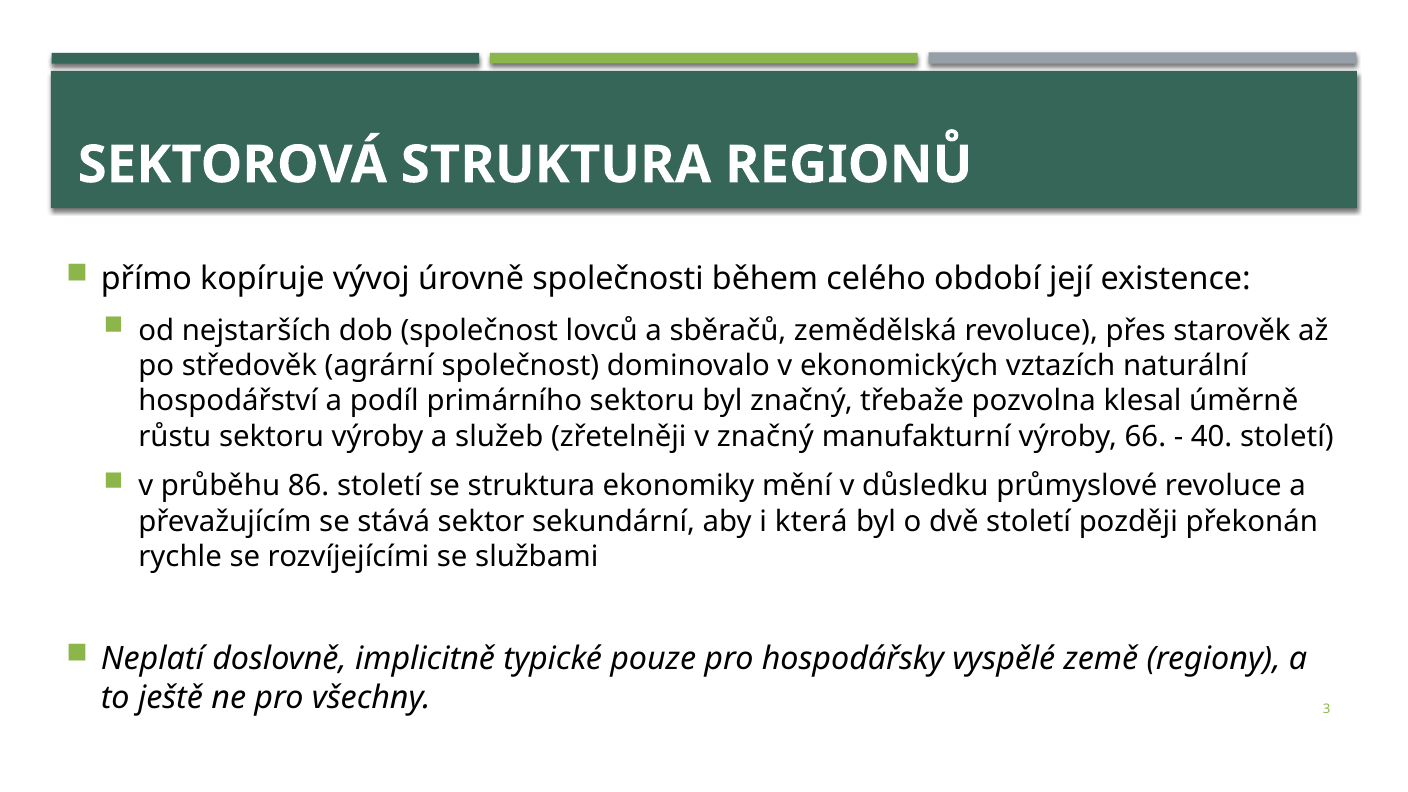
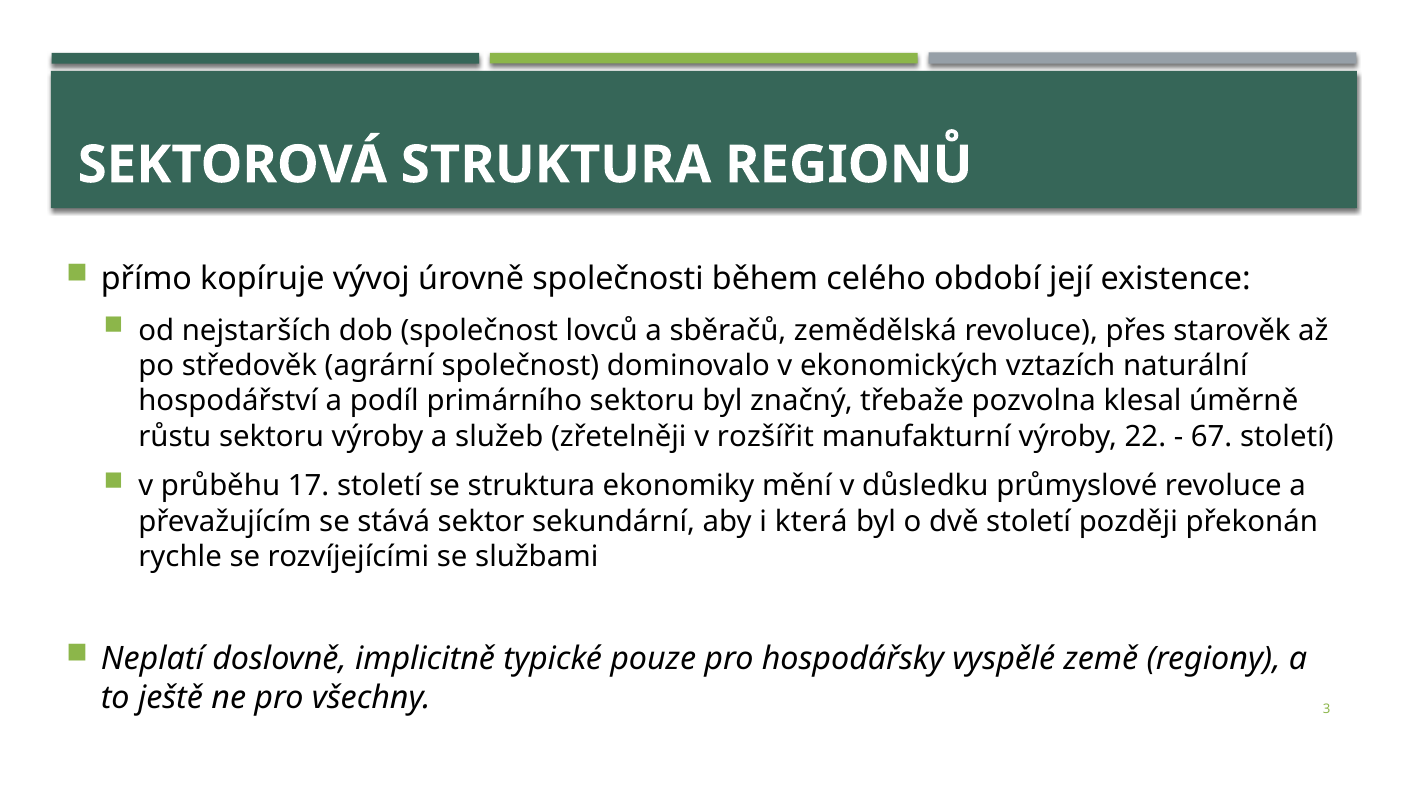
v značný: značný -> rozšířit (765, 436)
66: 66 -> 22 (1145, 436)
40: 40 -> 67 (1212, 436)
86: 86 -> 17 (309, 486)
